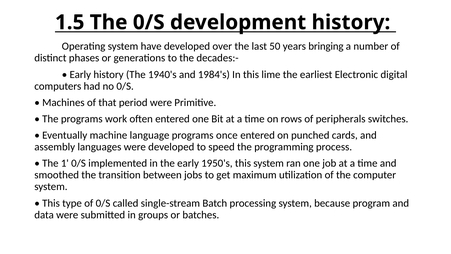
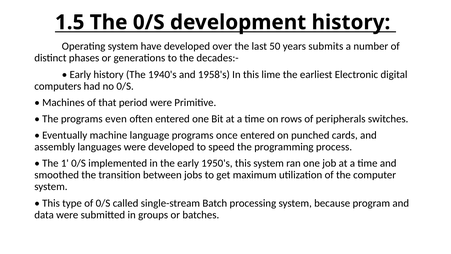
bringing: bringing -> submits (326, 46)
1984's: 1984's -> 1958's (214, 74)
work: work -> even (116, 119)
